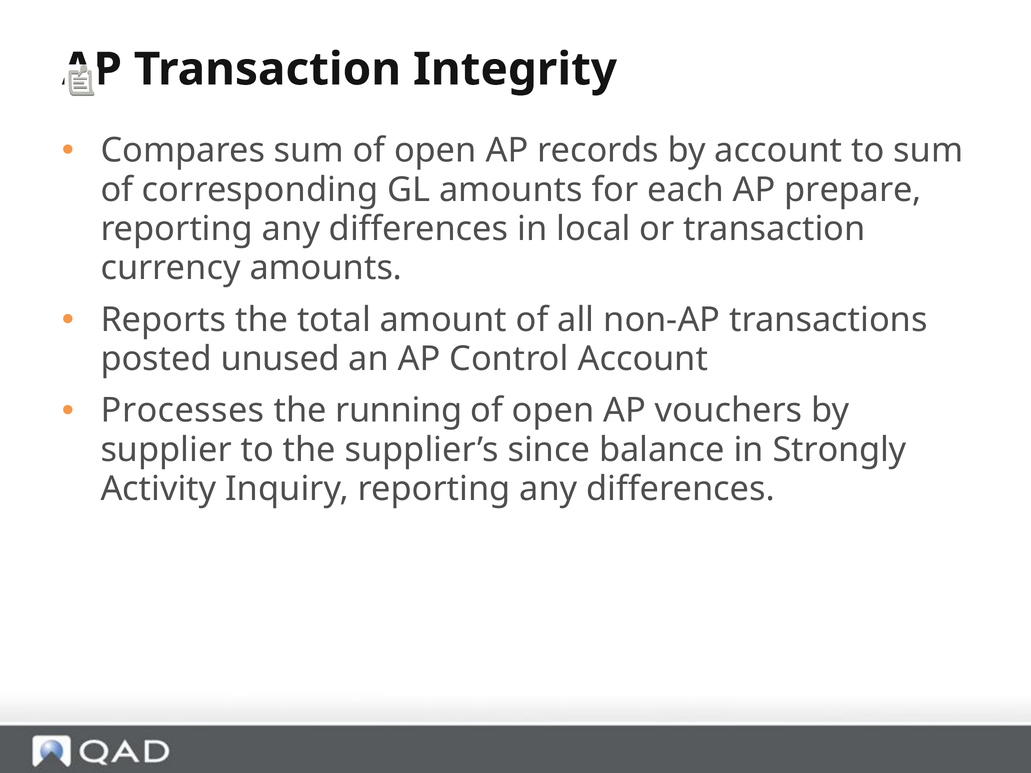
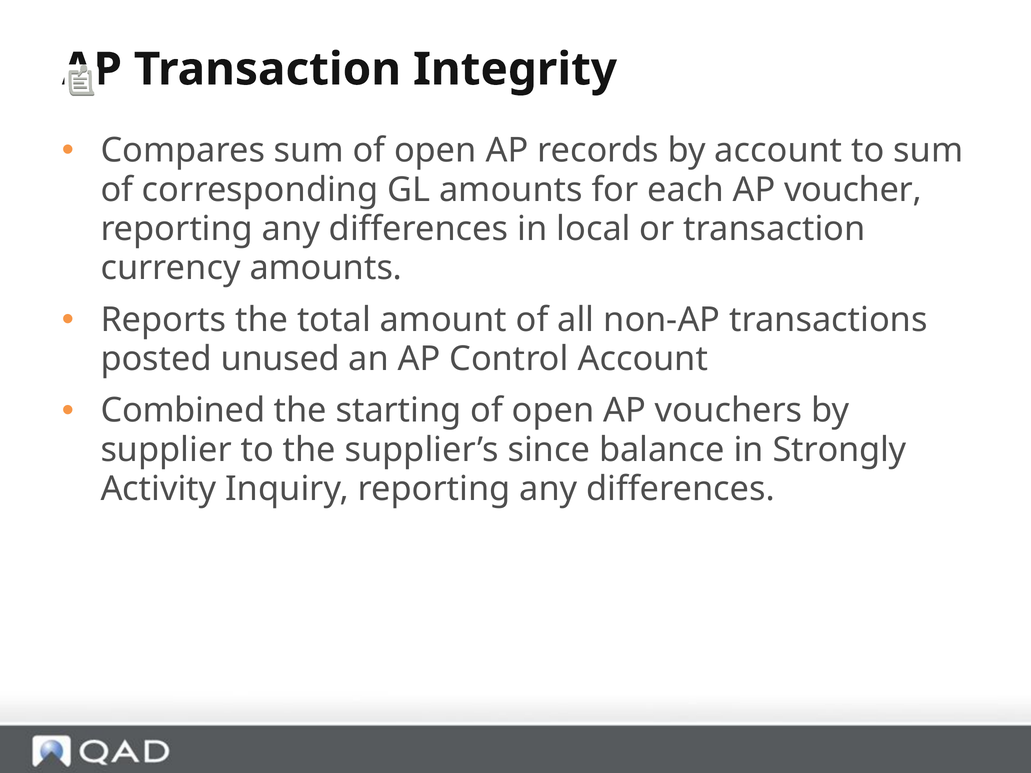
prepare: prepare -> voucher (853, 190)
Processes: Processes -> Combined (183, 411)
running: running -> starting (399, 411)
